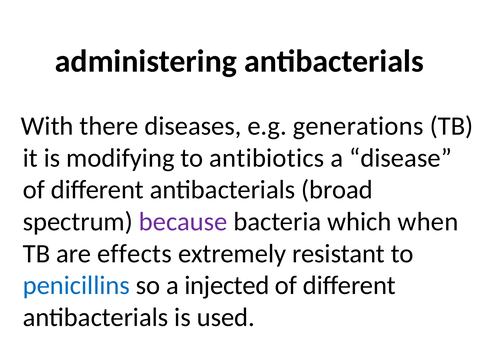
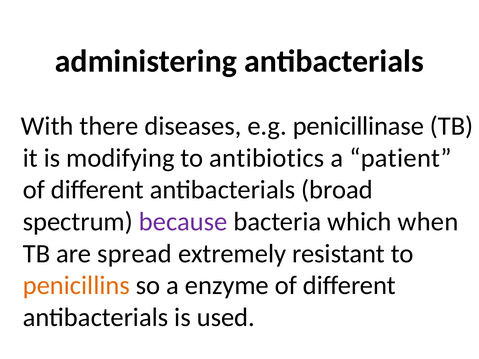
generations: generations -> penicillinase (358, 126)
disease: disease -> patient (400, 158)
effects: effects -> spread (134, 254)
penicillins colour: blue -> orange (76, 286)
injected: injected -> enzyme (227, 286)
